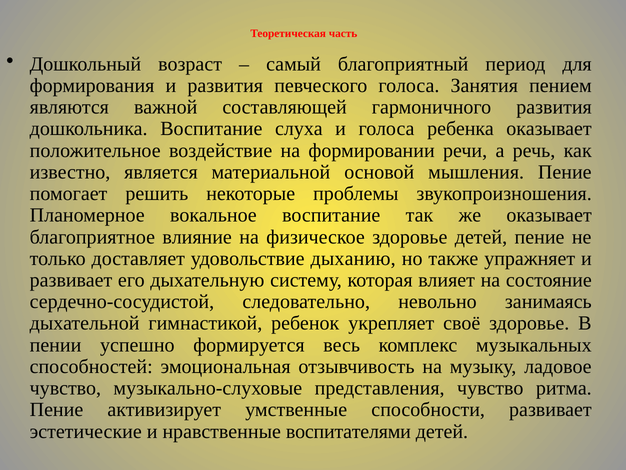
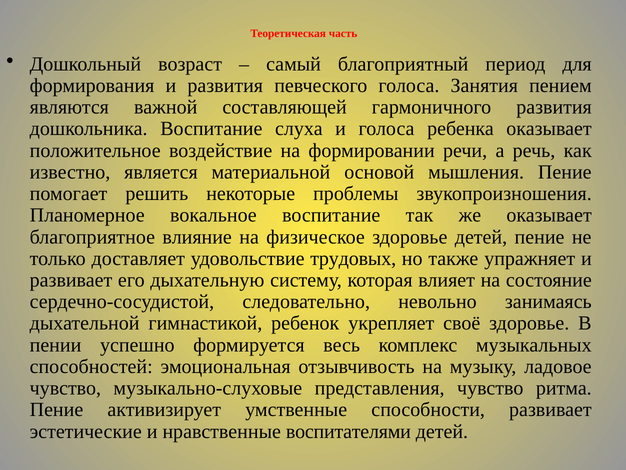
дыханию: дыханию -> трудовых (353, 258)
